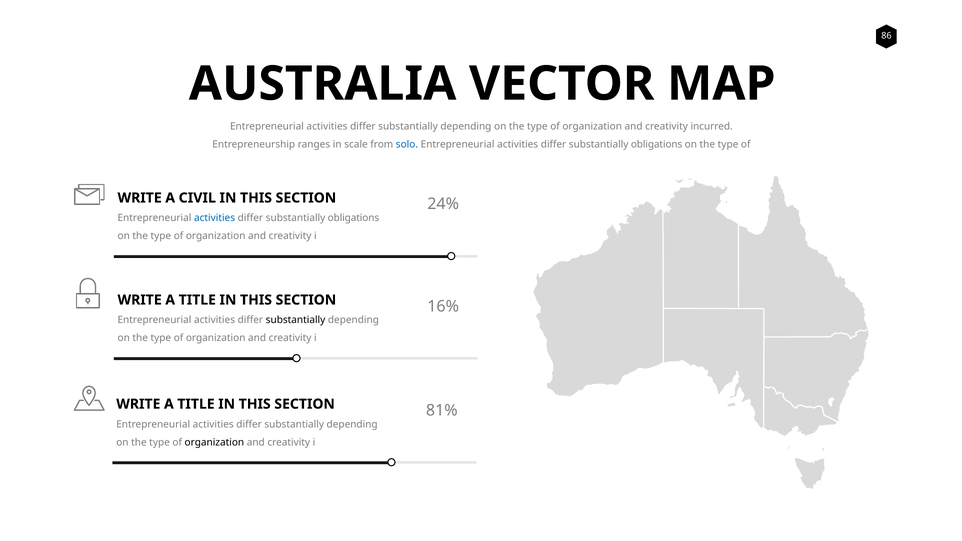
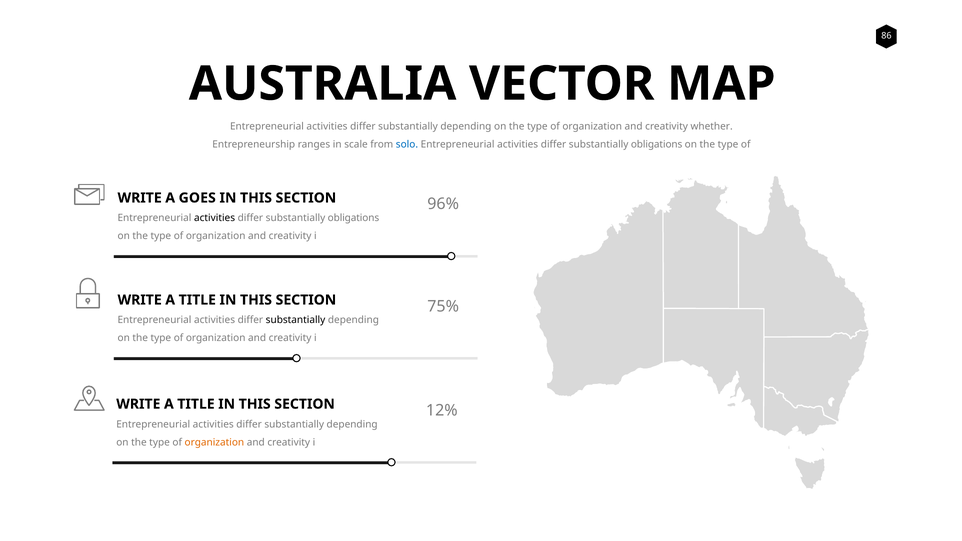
incurred: incurred -> whether (712, 126)
CIVIL: CIVIL -> GOES (197, 198)
24%: 24% -> 96% (443, 204)
activities colour: blue -> black (215, 218)
16%: 16% -> 75% (443, 306)
81%: 81% -> 12% (442, 411)
organization colour: black -> orange (214, 442)
